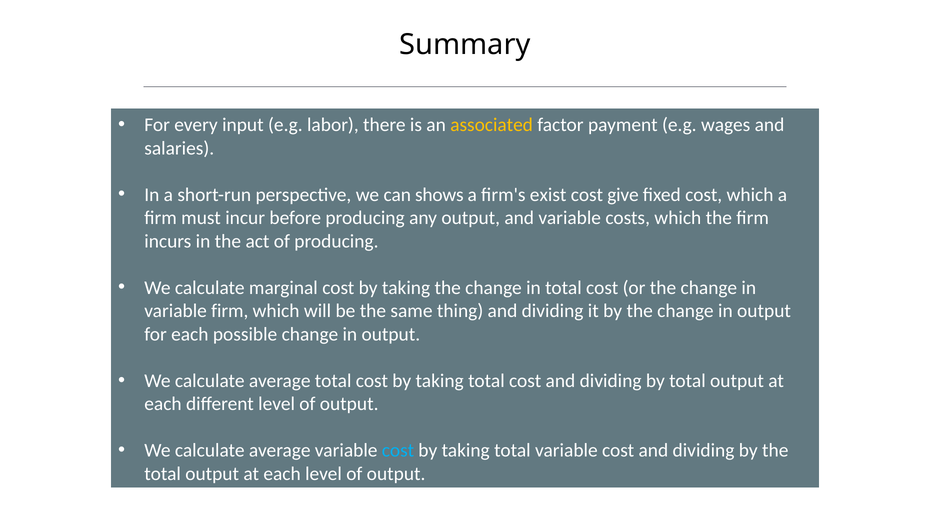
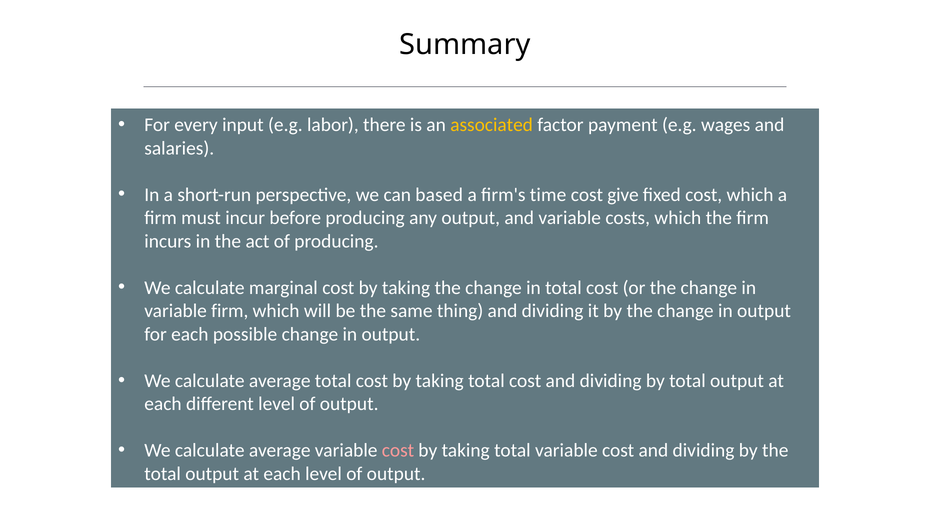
shows: shows -> based (439, 195)
exist: exist -> time (548, 195)
cost colour: light blue -> pink (398, 451)
